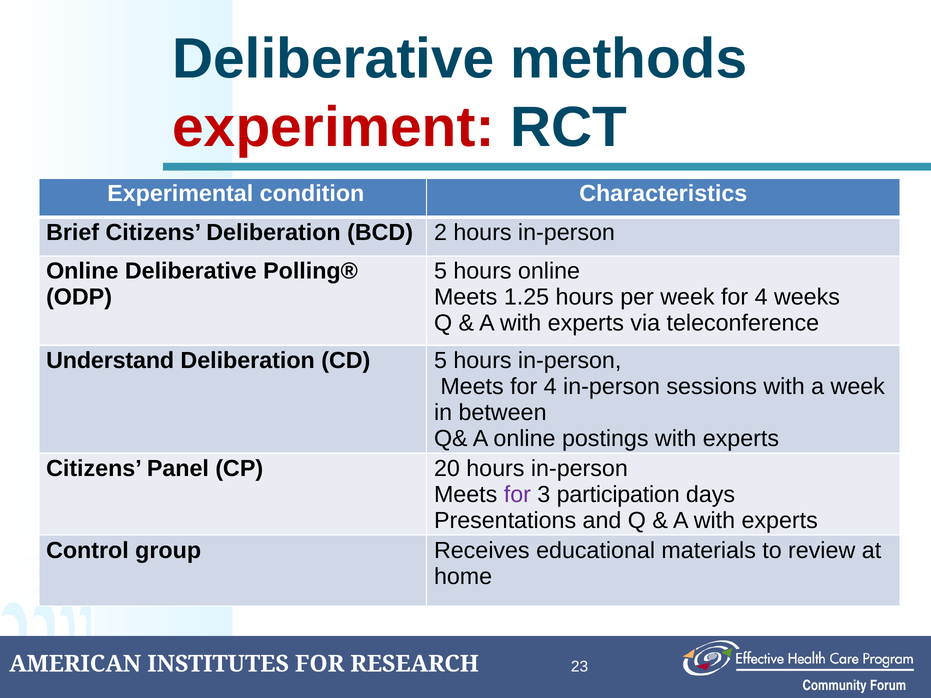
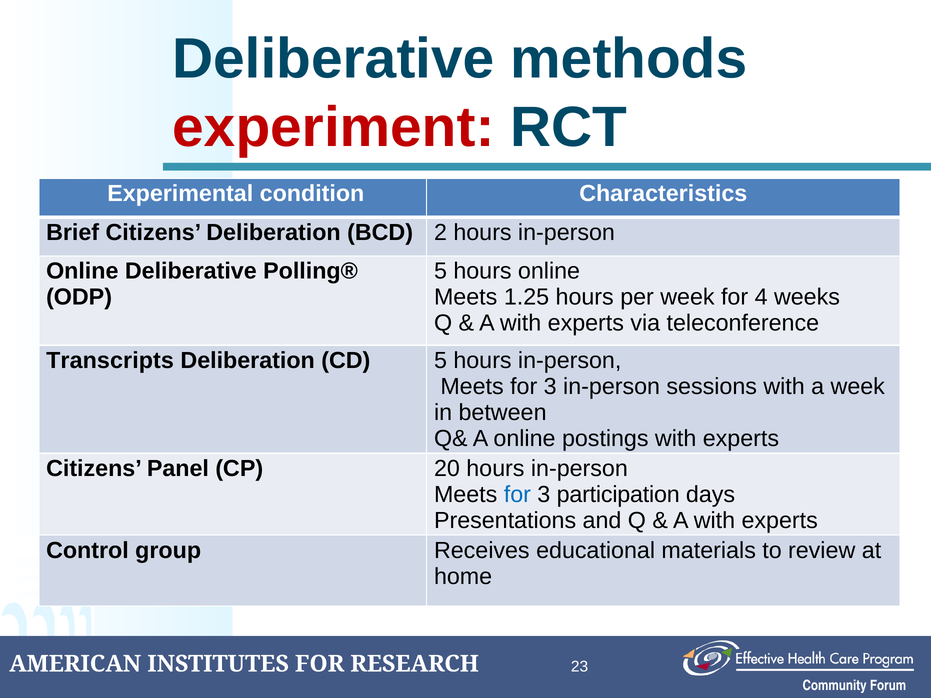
Understand: Understand -> Transcripts (110, 361)
4: 4 -> 3 (550, 387)
for colour: purple -> blue (517, 495)
